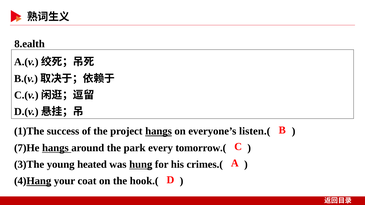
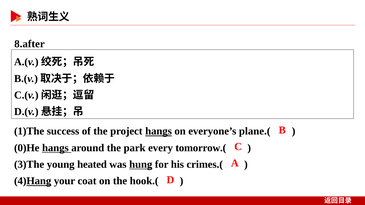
8.ealth: 8.ealth -> 8.after (30, 44)
listen.(: listen.( -> plane.( (255, 131)
7)He: 7)He -> 0)He (27, 148)
